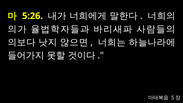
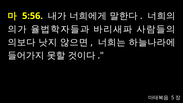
5:26: 5:26 -> 5:56 (32, 16)
